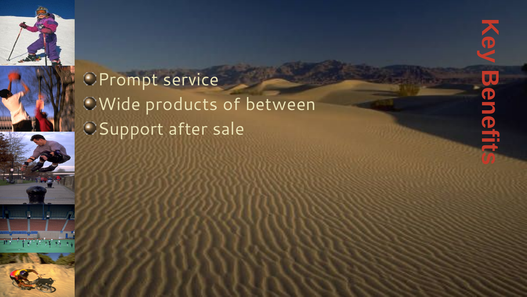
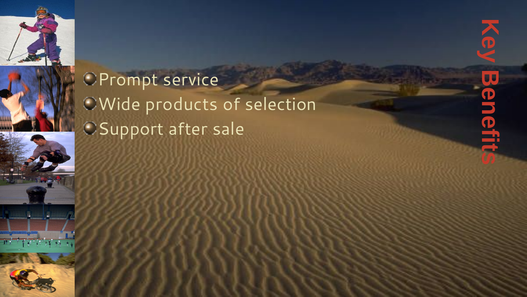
between: between -> selection (281, 104)
